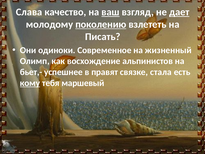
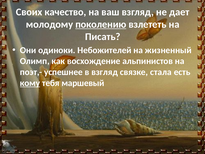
Слава: Слава -> Своих (29, 12)
ваш underline: present -> none (110, 12)
дает underline: present -> none (179, 12)
Современное: Современное -> Небожителей (104, 50)
бьет,-: бьет,- -> поэт,- (31, 72)
в правят: правят -> взгляд (105, 72)
